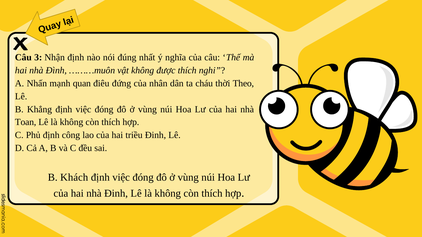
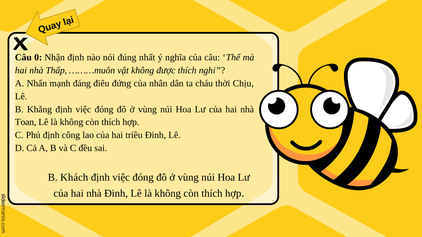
3: 3 -> 0 (38, 58)
Đình: Đình -> Thấp (56, 71)
quan: quan -> đáng (82, 84)
Theo: Theo -> Chịu (243, 84)
